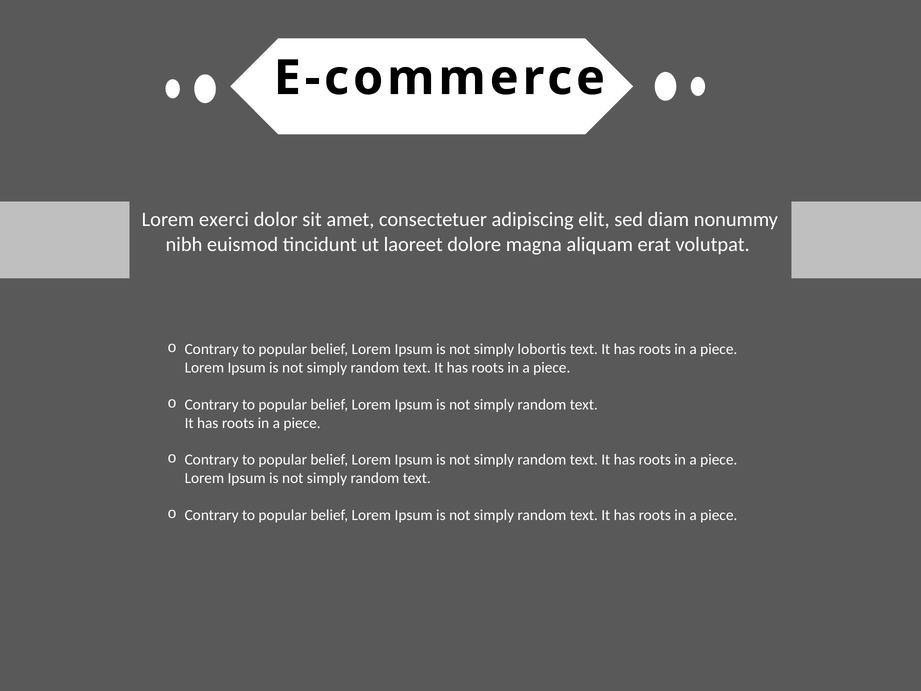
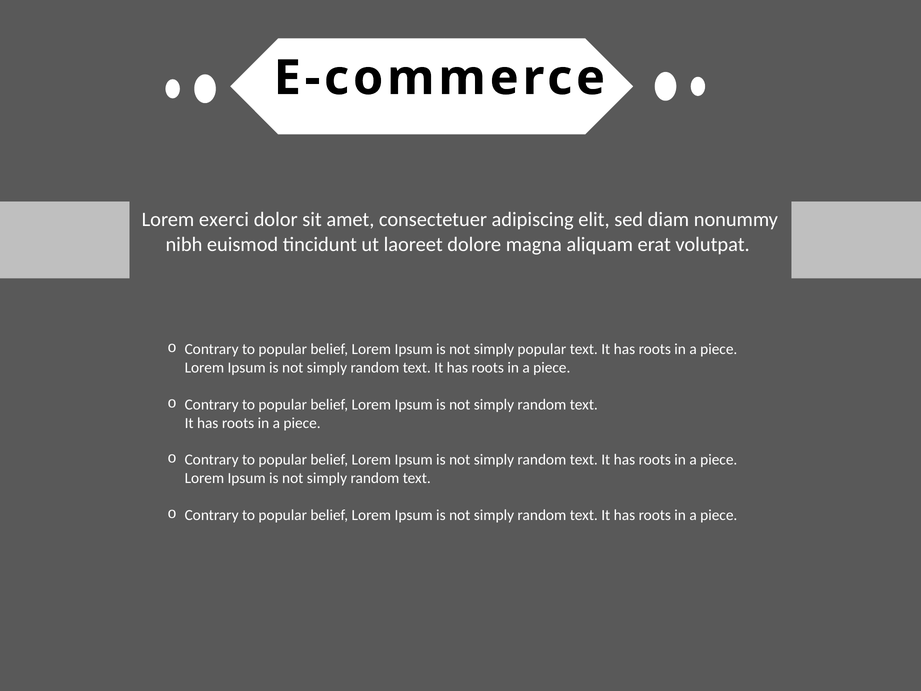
simply lobortis: lobortis -> popular (542, 349)
